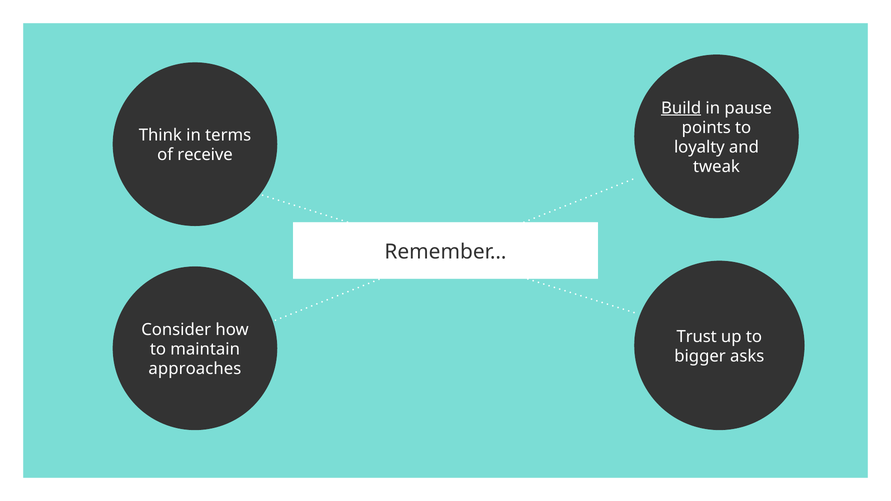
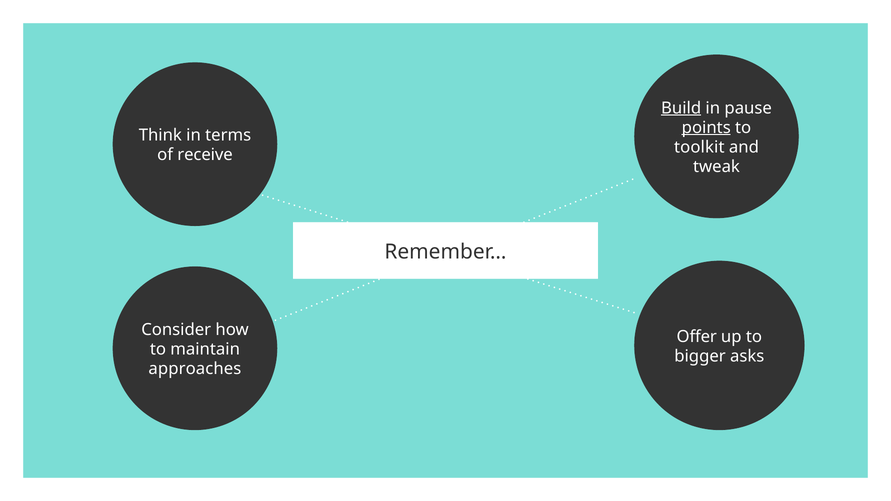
points underline: none -> present (706, 128)
loyalty: loyalty -> toolkit (699, 147)
Trust: Trust -> Offer (697, 337)
